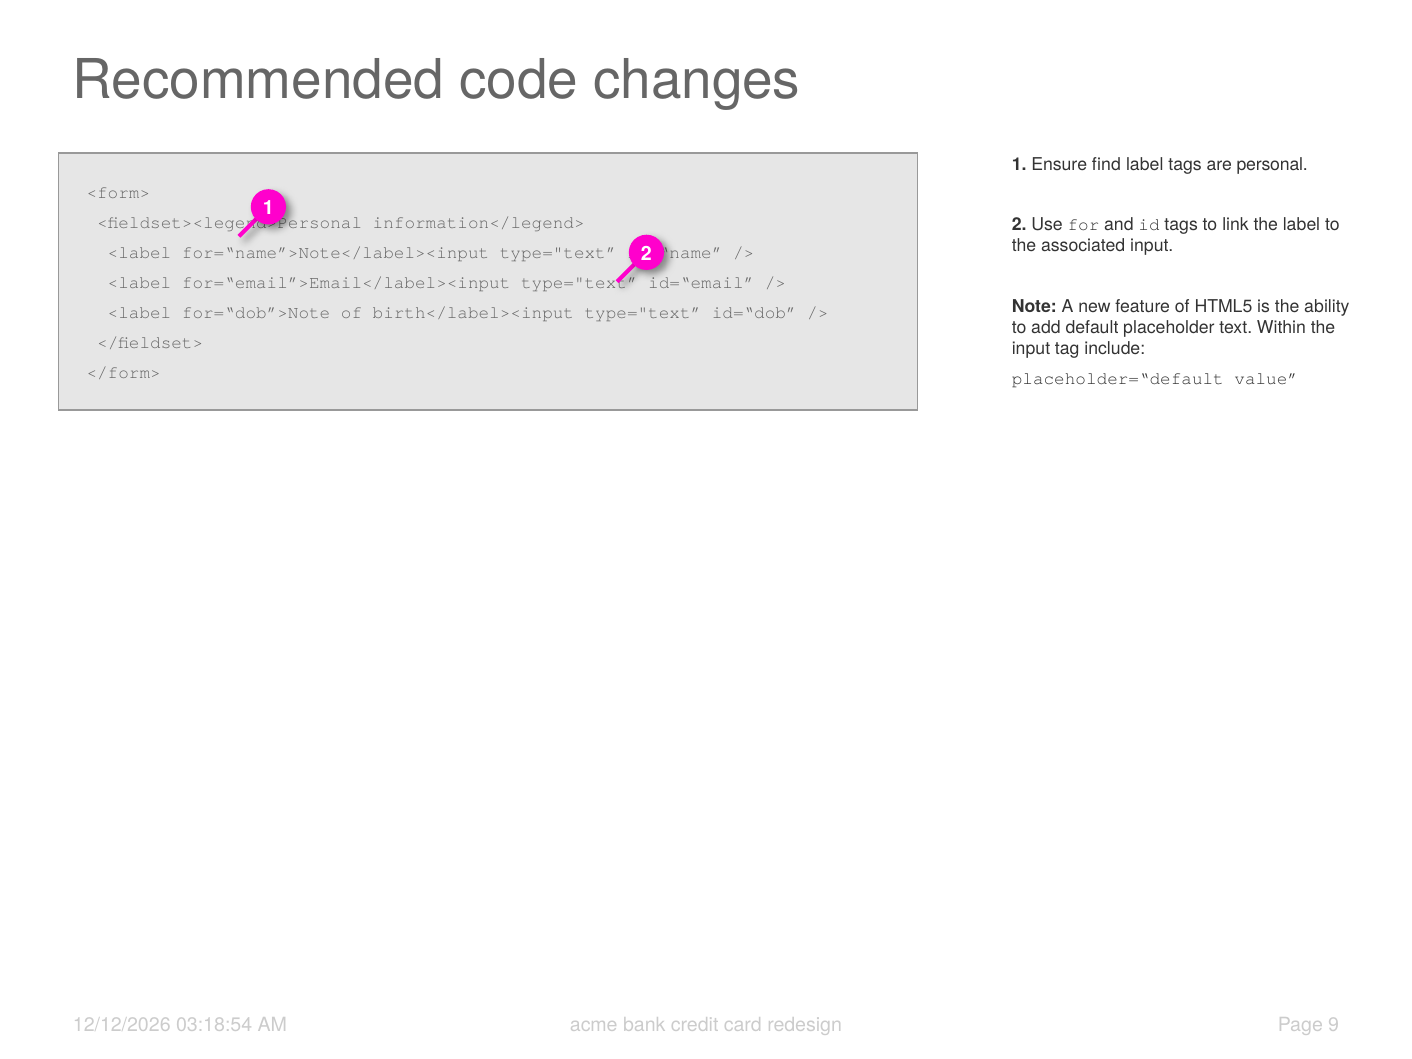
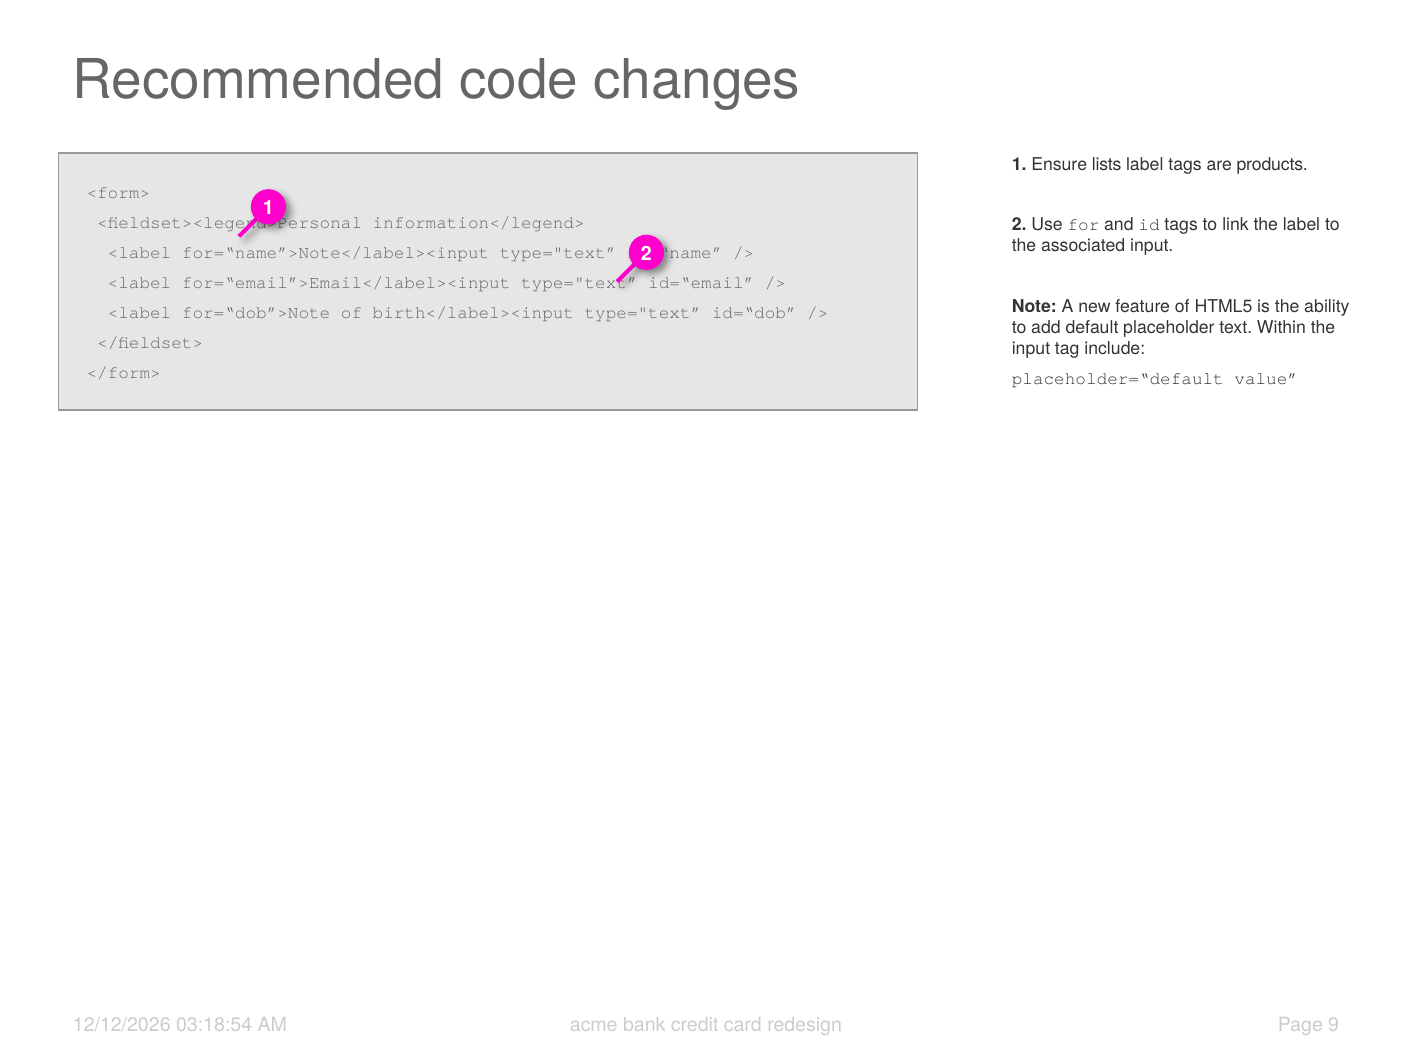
find: find -> lists (1107, 165)
personal: personal -> products (1272, 165)
